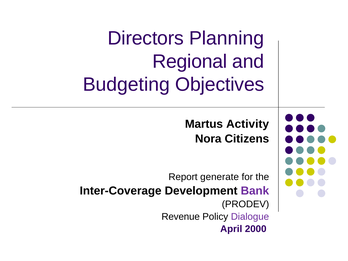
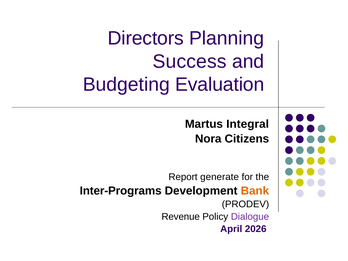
Regional: Regional -> Success (190, 61)
Objectives: Objectives -> Evaluation (220, 85)
Activity: Activity -> Integral (248, 124)
Inter-Coverage: Inter-Coverage -> Inter-Programs (121, 191)
Bank colour: purple -> orange (255, 191)
2000: 2000 -> 2026 (256, 229)
